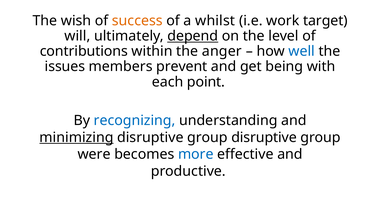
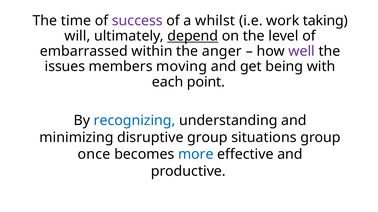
wish: wish -> time (76, 21)
success colour: orange -> purple (137, 21)
target: target -> taking (325, 21)
contributions: contributions -> embarrassed (84, 51)
well colour: blue -> purple (302, 51)
prevent: prevent -> moving (182, 67)
minimizing underline: present -> none (76, 138)
group disruptive: disruptive -> situations (264, 138)
were: were -> once (94, 155)
